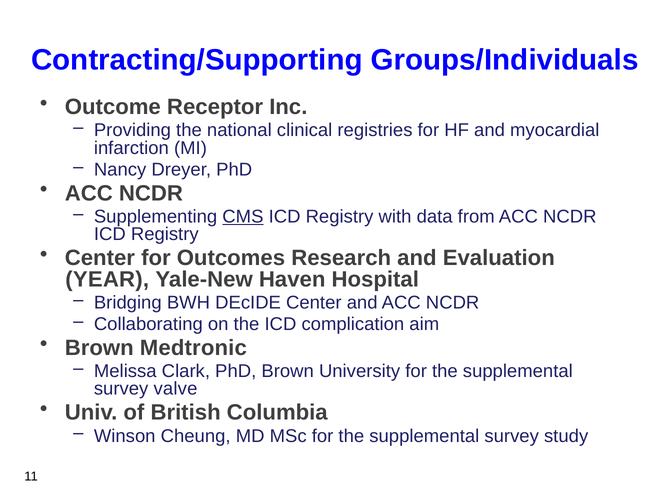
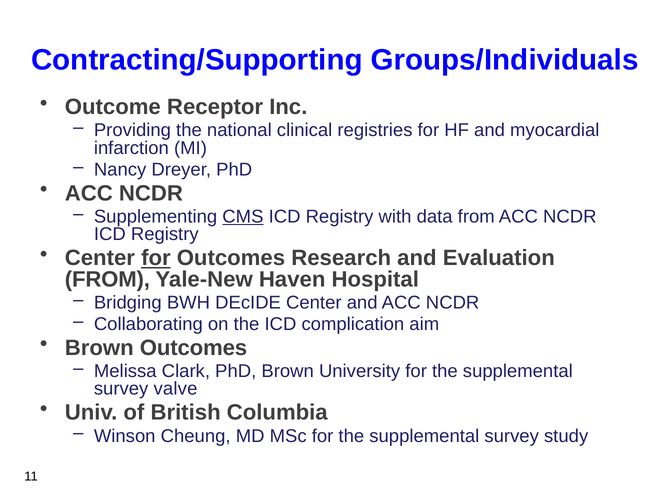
for underline: none -> present (156, 258)
YEAR: YEAR -> FROM (107, 280)
Brown Medtronic: Medtronic -> Outcomes (193, 348)
